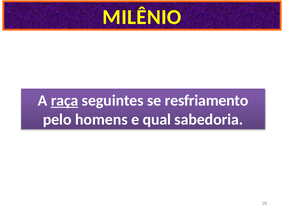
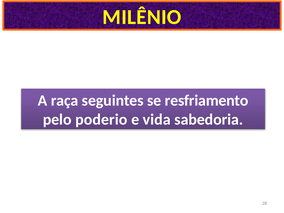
raça underline: present -> none (65, 101)
homens: homens -> poderio (101, 119)
qual: qual -> vida (157, 119)
